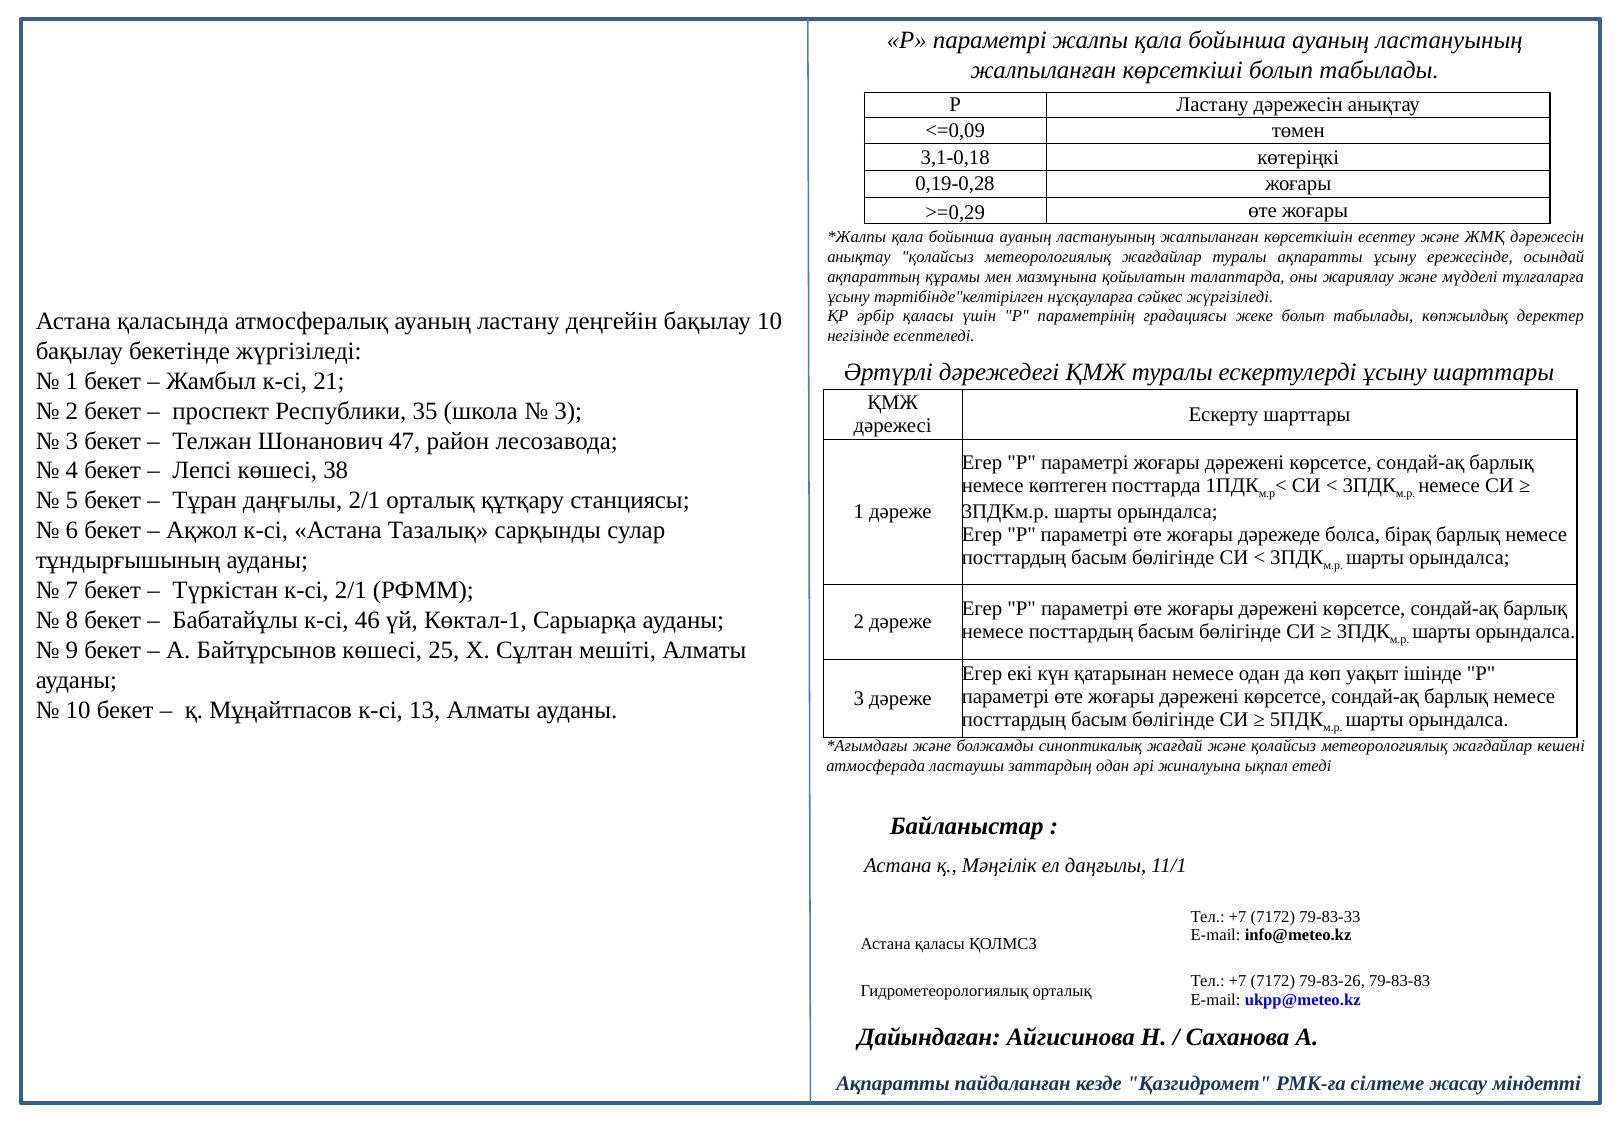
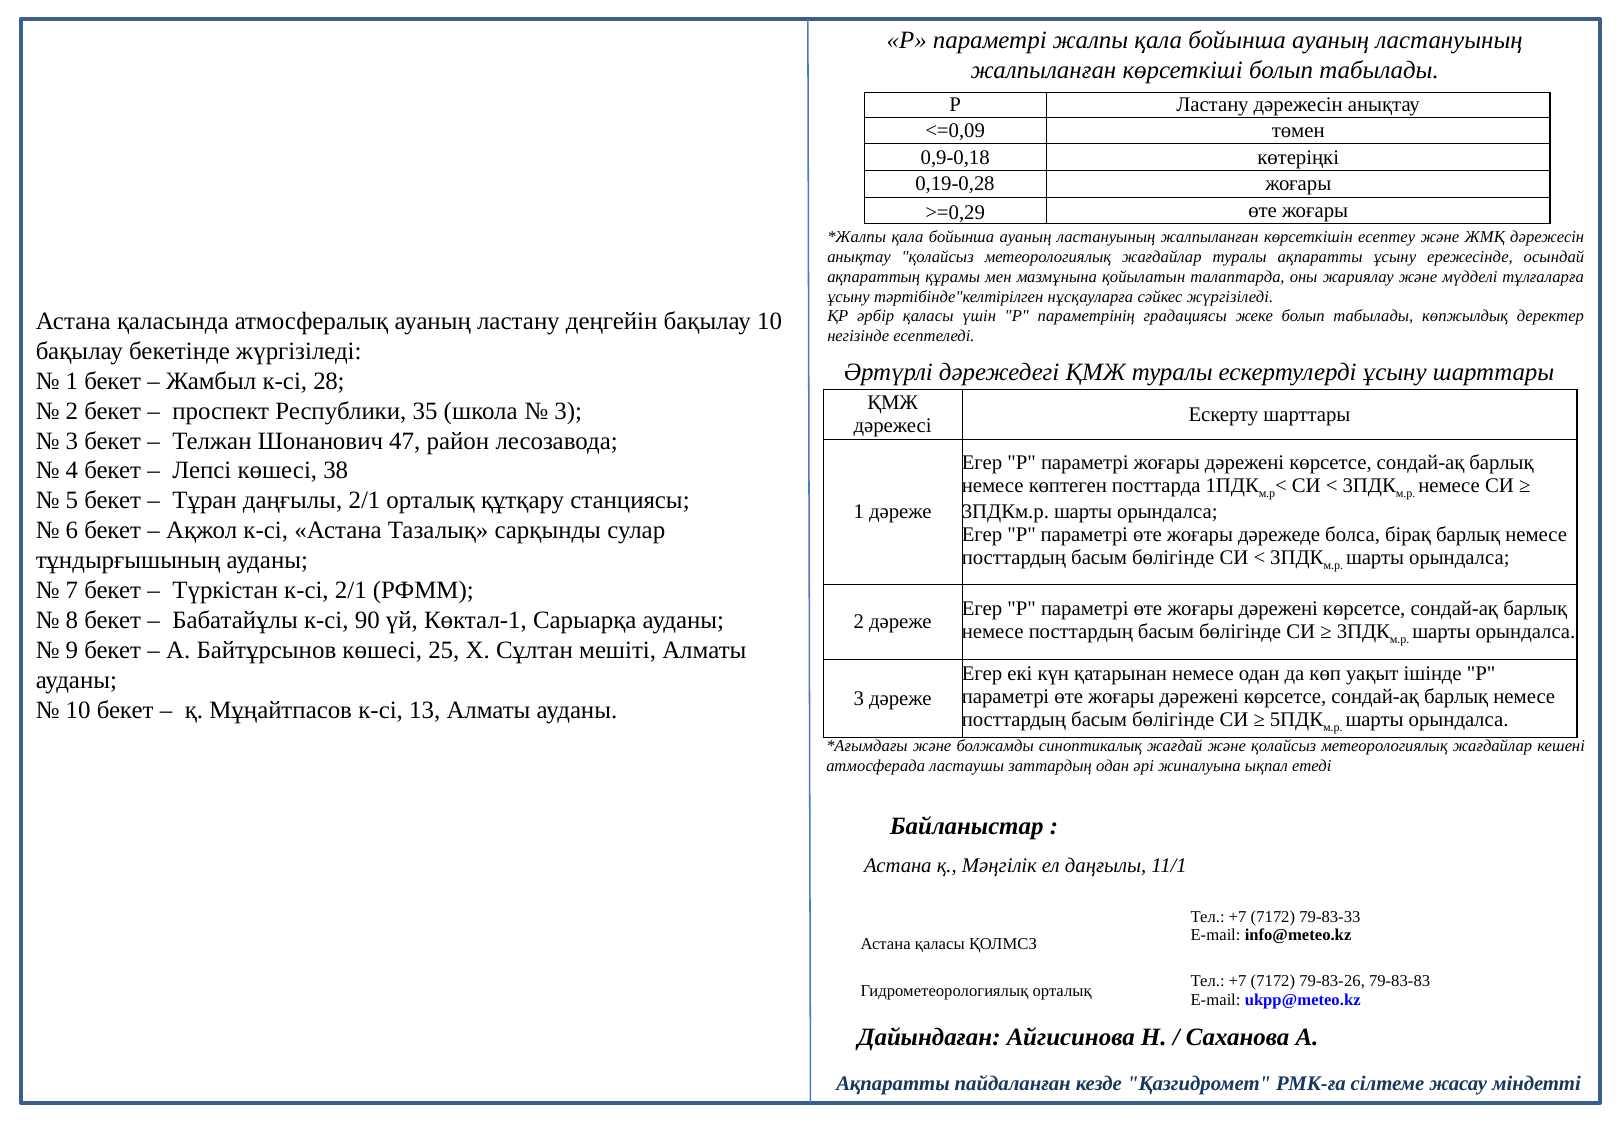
3,1-0,18: 3,1-0,18 -> 0,9-0,18 (955, 157)
21: 21 -> 28 (329, 381)
46: 46 -> 90 (367, 620)
